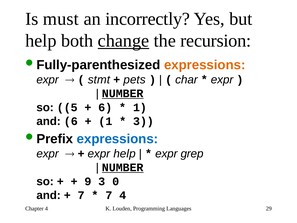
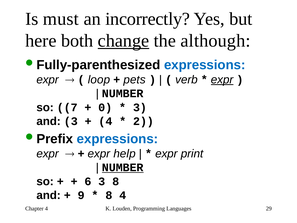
help: help -> here (41, 41)
recursion: recursion -> although (216, 41)
expressions colour: orange -> blue (205, 65)
stmt: stmt -> loop (99, 80)
char: char -> verb (187, 80)
expr underline: none -> present (222, 80)
NUMBER underline: present -> none (123, 93)
5: 5 -> 7 (67, 107)
6: 6 -> 0 (105, 107)
1: 1 -> 3 (140, 107)
and 6: 6 -> 3 (71, 121)
1: 1 -> 4 (105, 121)
3: 3 -> 2 (143, 121)
grep: grep -> print (192, 153)
9: 9 -> 6 (88, 181)
3 0: 0 -> 8 (116, 181)
7: 7 -> 9 (81, 195)
7: 7 -> 8 (109, 195)
